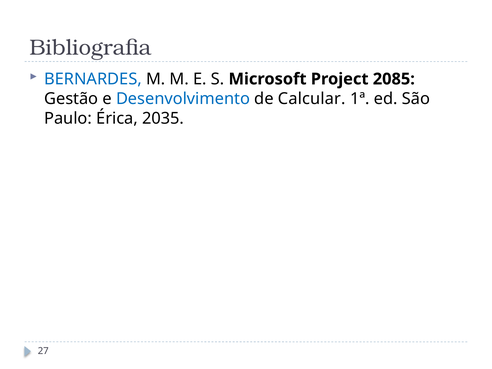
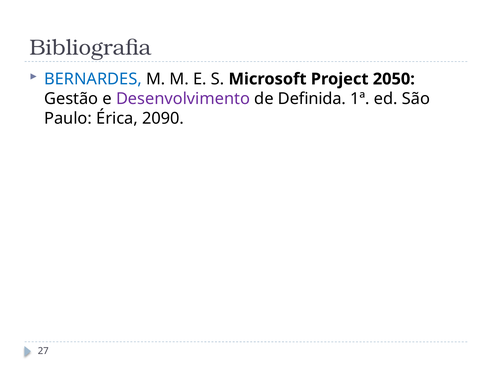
2085: 2085 -> 2050 (394, 79)
Desenvolvimento colour: blue -> purple (183, 99)
Calcular: Calcular -> Definida (312, 99)
2035: 2035 -> 2090 (163, 118)
